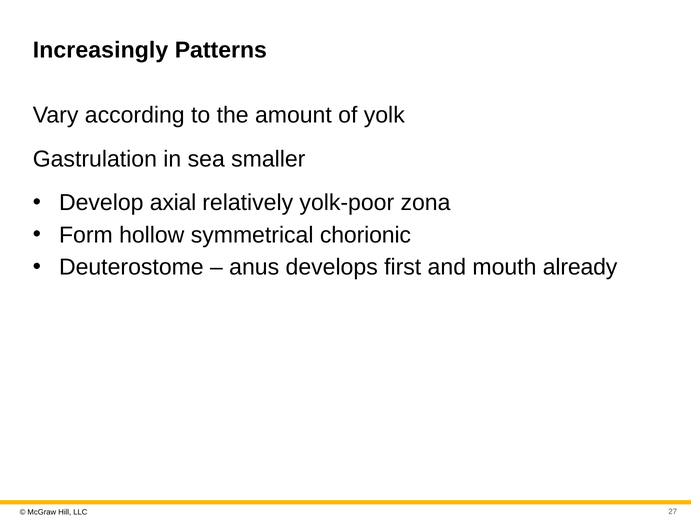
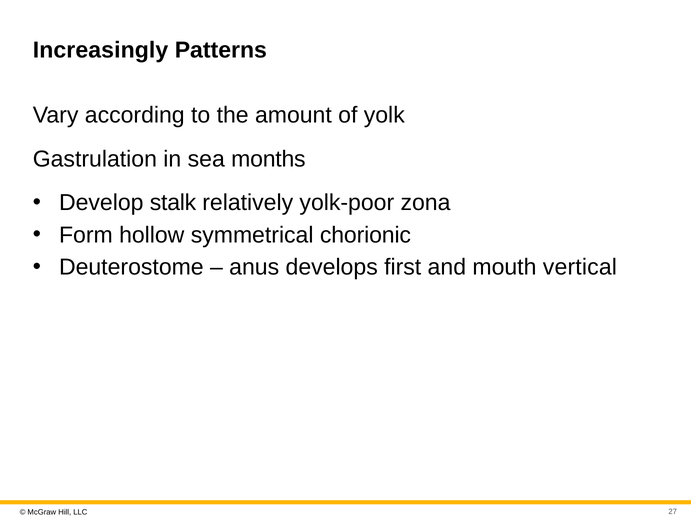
smaller: smaller -> months (268, 159)
axial: axial -> stalk (173, 203)
already: already -> vertical (580, 267)
